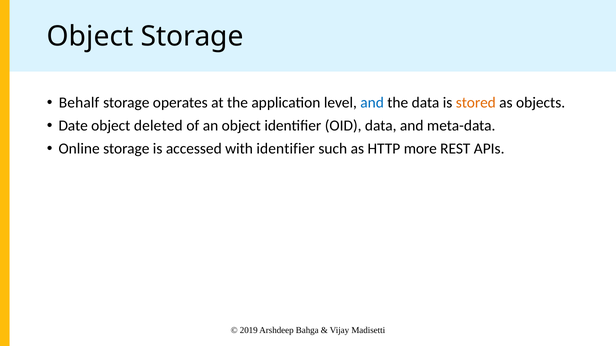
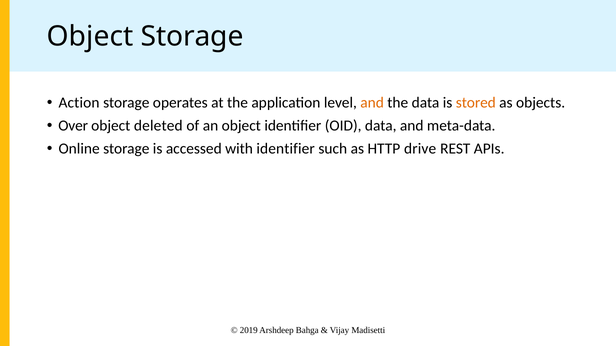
Behalf: Behalf -> Action (79, 103)
and colour: blue -> orange (372, 103)
Date: Date -> Over (73, 126)
more: more -> drive (420, 149)
